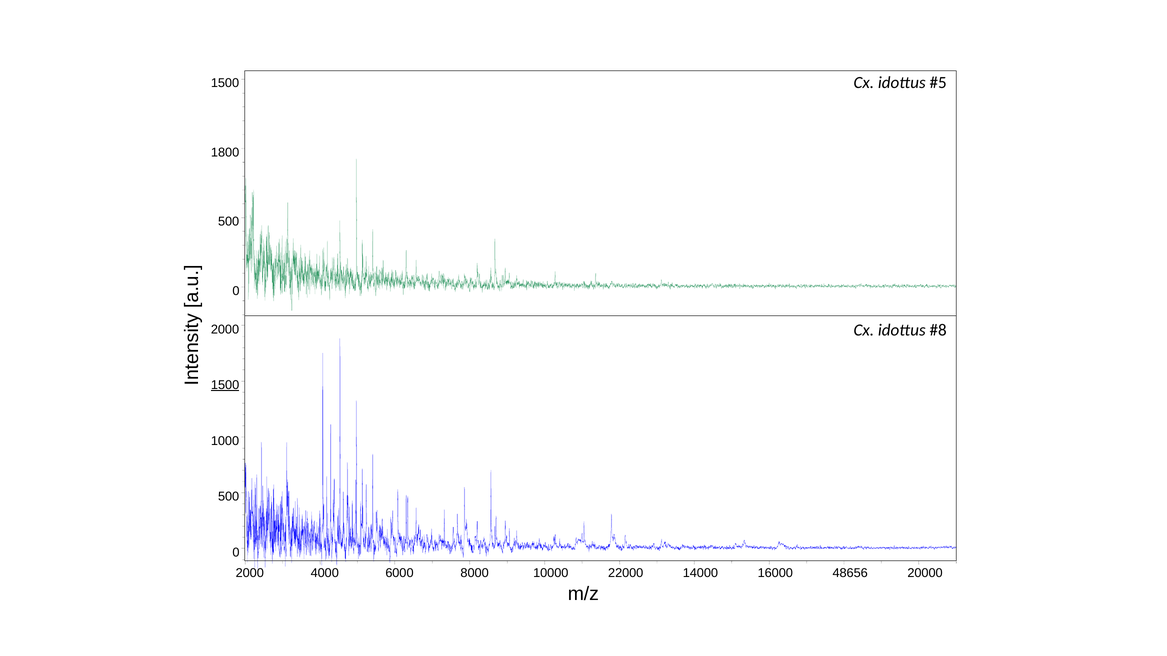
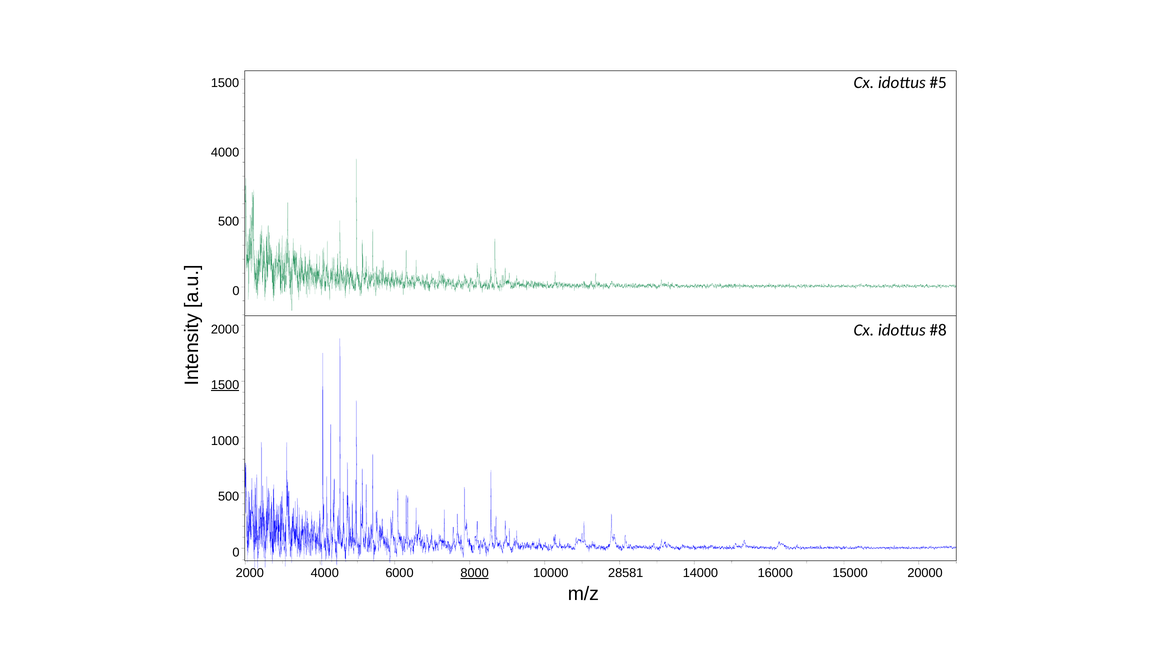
1800: 1800 -> 4000 (225, 153)
8000 underline: none -> present (475, 573)
22000: 22000 -> 28581 (626, 573)
48656: 48656 -> 15000 (850, 573)
